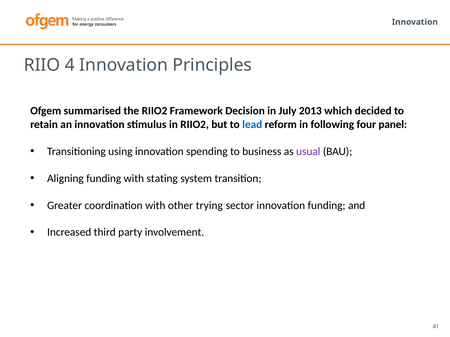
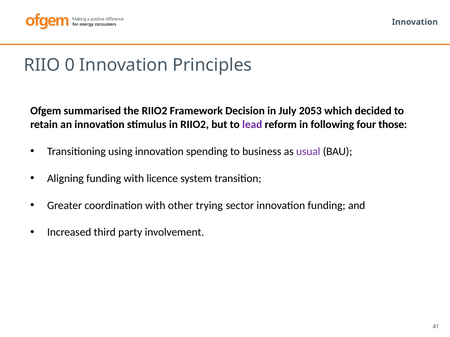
4: 4 -> 0 (70, 65)
2013: 2013 -> 2053 (310, 111)
lead colour: blue -> purple (252, 125)
panel: panel -> those (393, 125)
stating: stating -> licence (162, 179)
